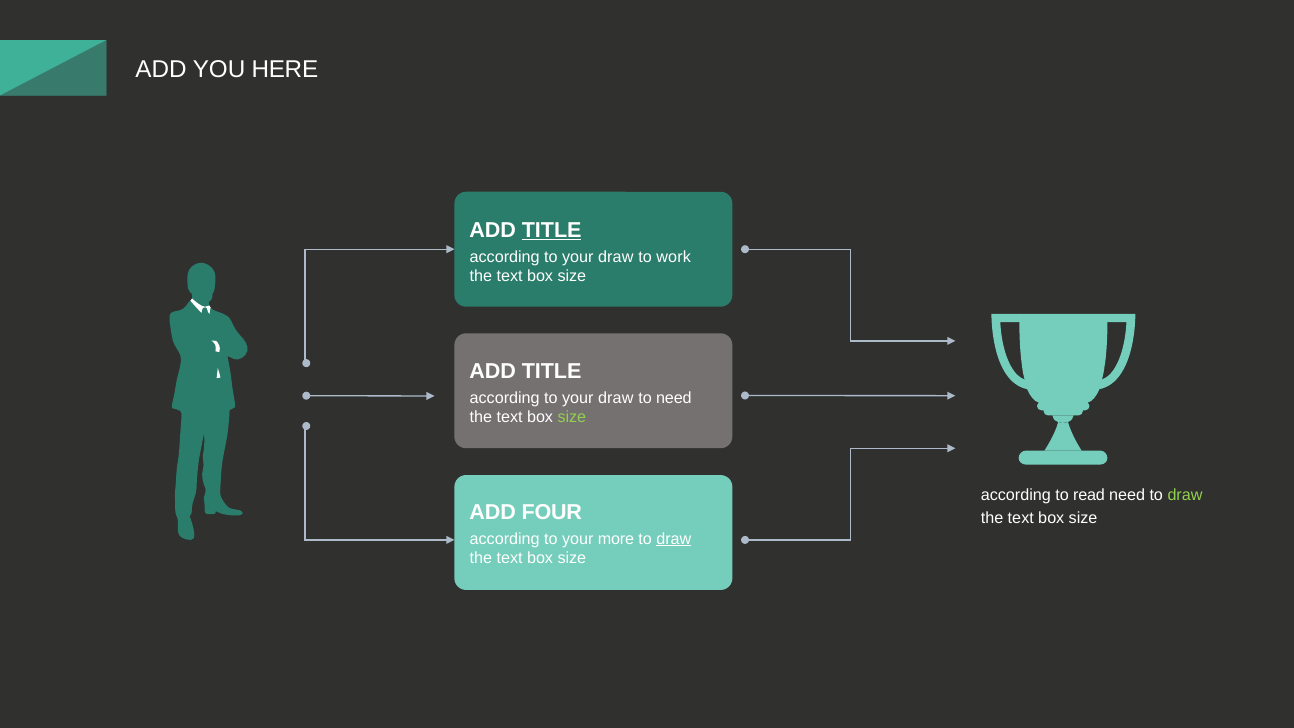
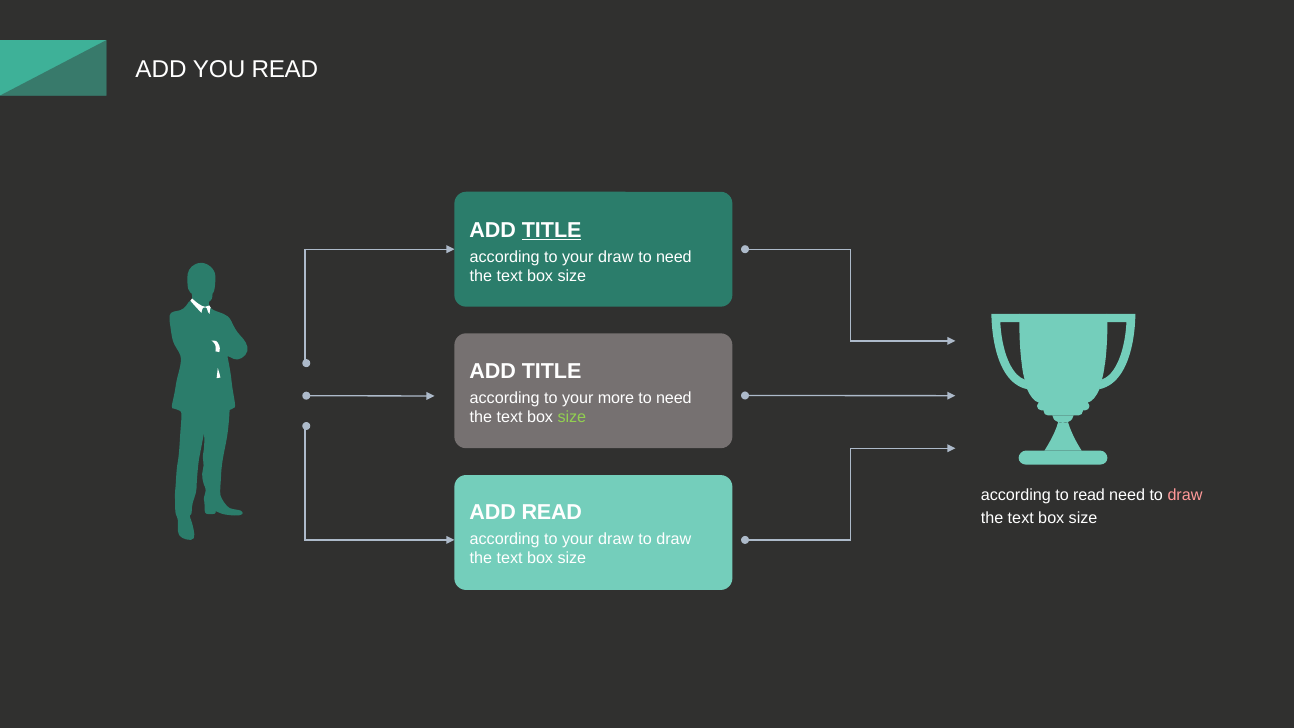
YOU HERE: HERE -> READ (285, 69)
work: work -> need (674, 257)
draw: draw -> more (616, 398)
draw colour: light green -> pink (1185, 495)
ADD FOUR: FOUR -> READ (552, 512)
more: more -> draw (616, 539)
draw underline: present -> none (674, 539)
